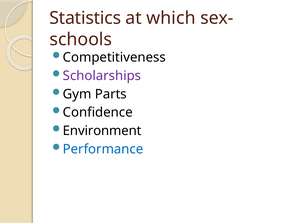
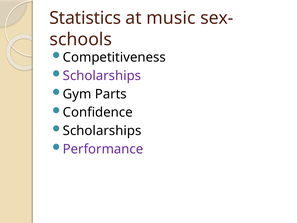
which: which -> music (171, 18)
Environment: Environment -> Scholarships (102, 131)
Performance colour: blue -> purple (103, 149)
